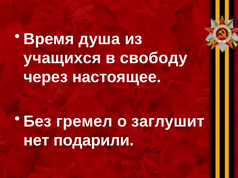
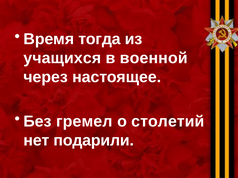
душа: душа -> тогда (99, 39)
свободу: свободу -> военной (154, 58)
заглушит: заглушит -> столетий (168, 122)
